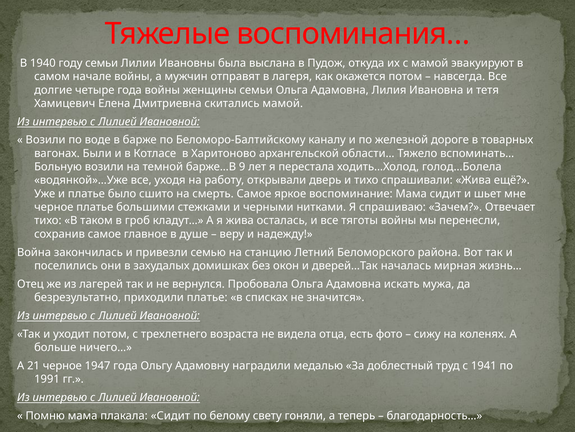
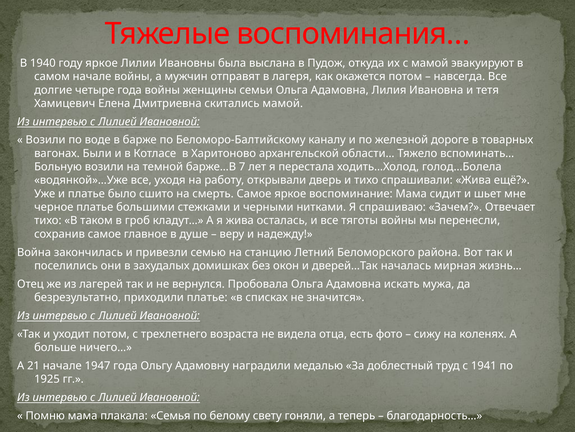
году семьи: семьи -> яркое (102, 63)
9: 9 -> 7 (242, 167)
21 черное: черное -> начале (62, 365)
1991: 1991 -> 1925 (47, 378)
плакала Сидит: Сидит -> Семья (171, 415)
